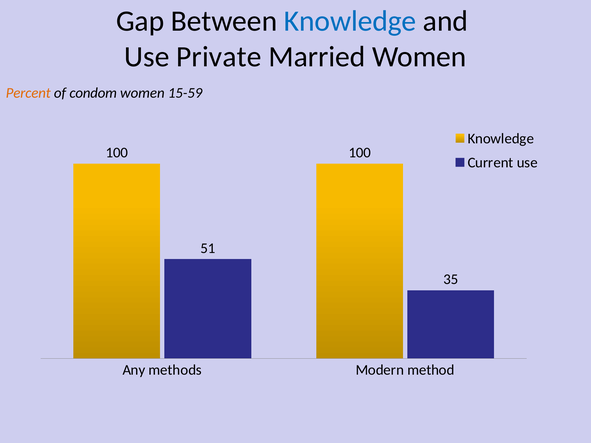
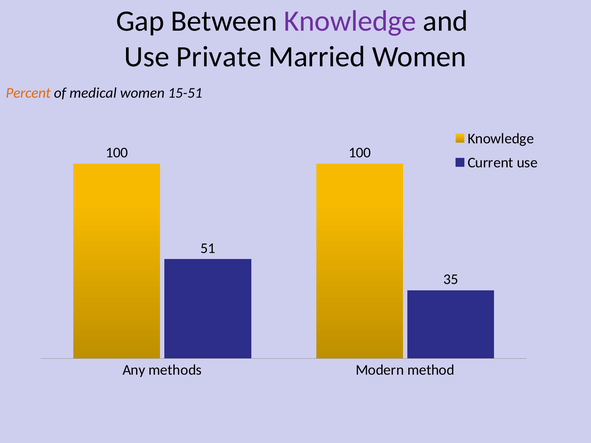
Knowledge colour: blue -> purple (350, 21)
condom: condom -> medical (93, 93)
15-59: 15-59 -> 15-51 (185, 93)
